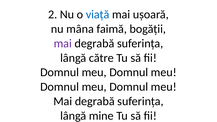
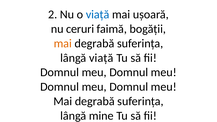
mâna: mâna -> ceruri (80, 29)
mai colour: purple -> orange (63, 43)
lângă către: către -> viață (101, 58)
